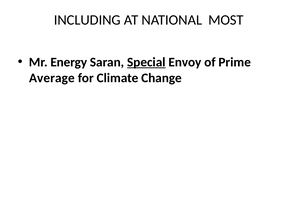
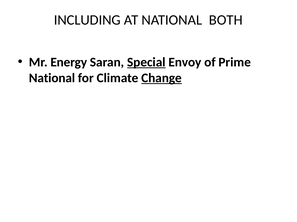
MOST: MOST -> BOTH (226, 20)
Average: Average -> National (52, 78)
Change underline: none -> present (162, 78)
